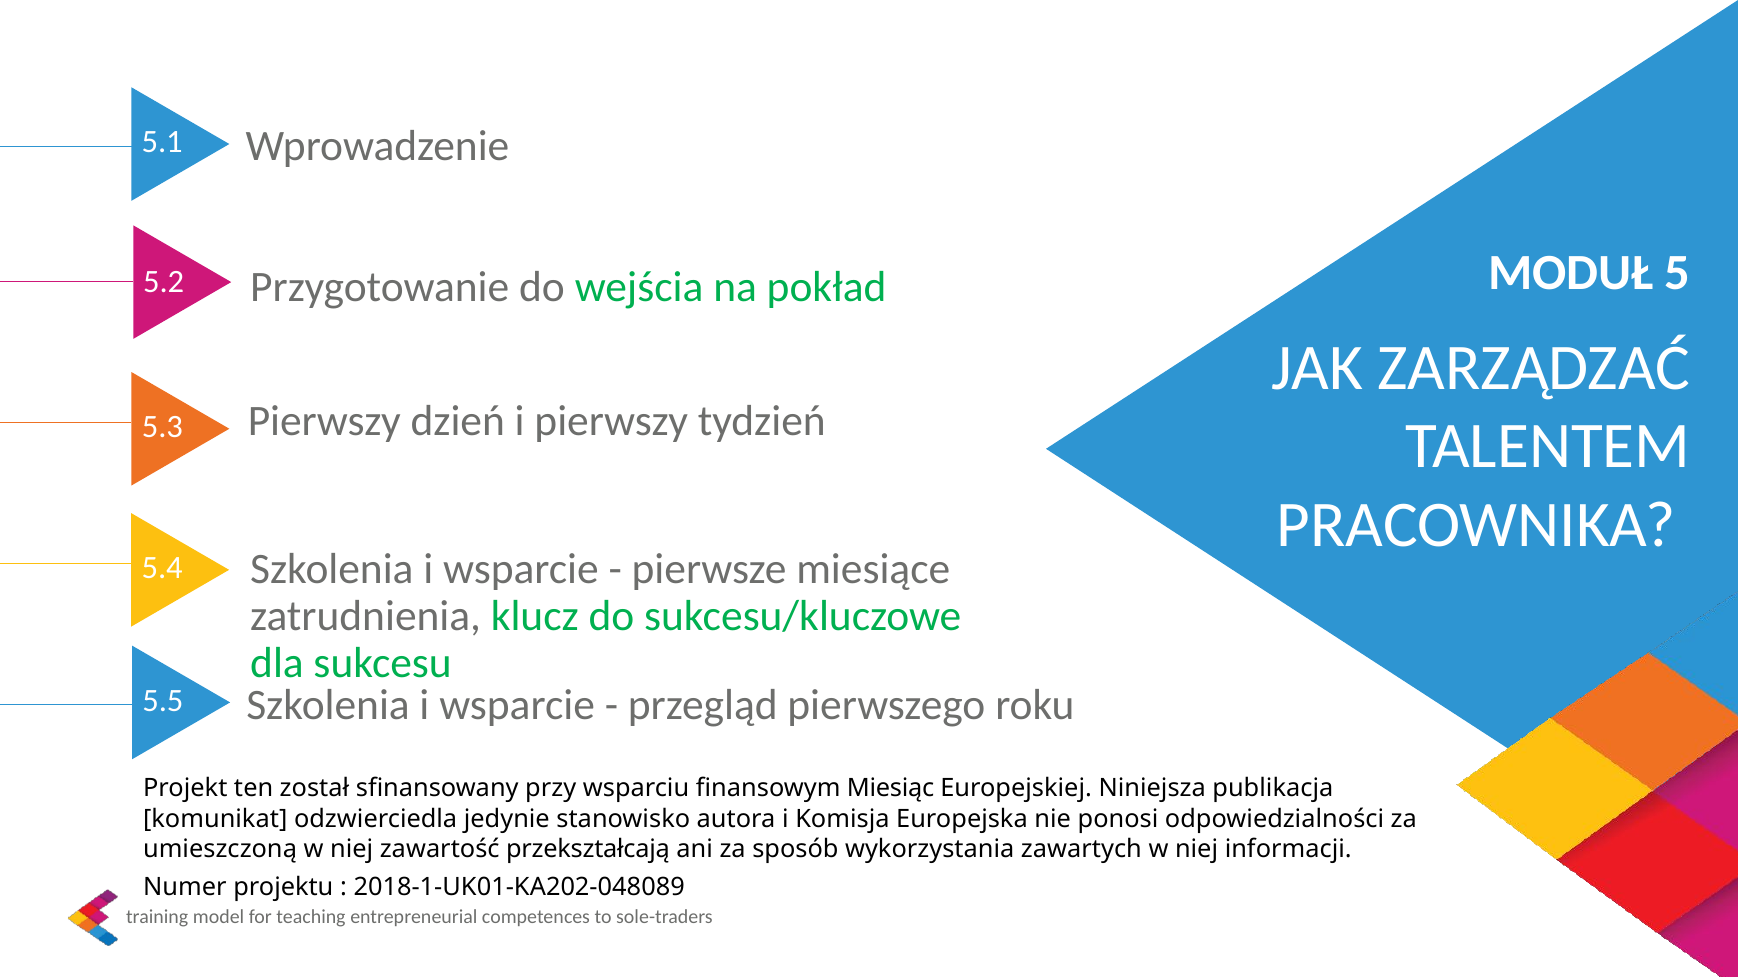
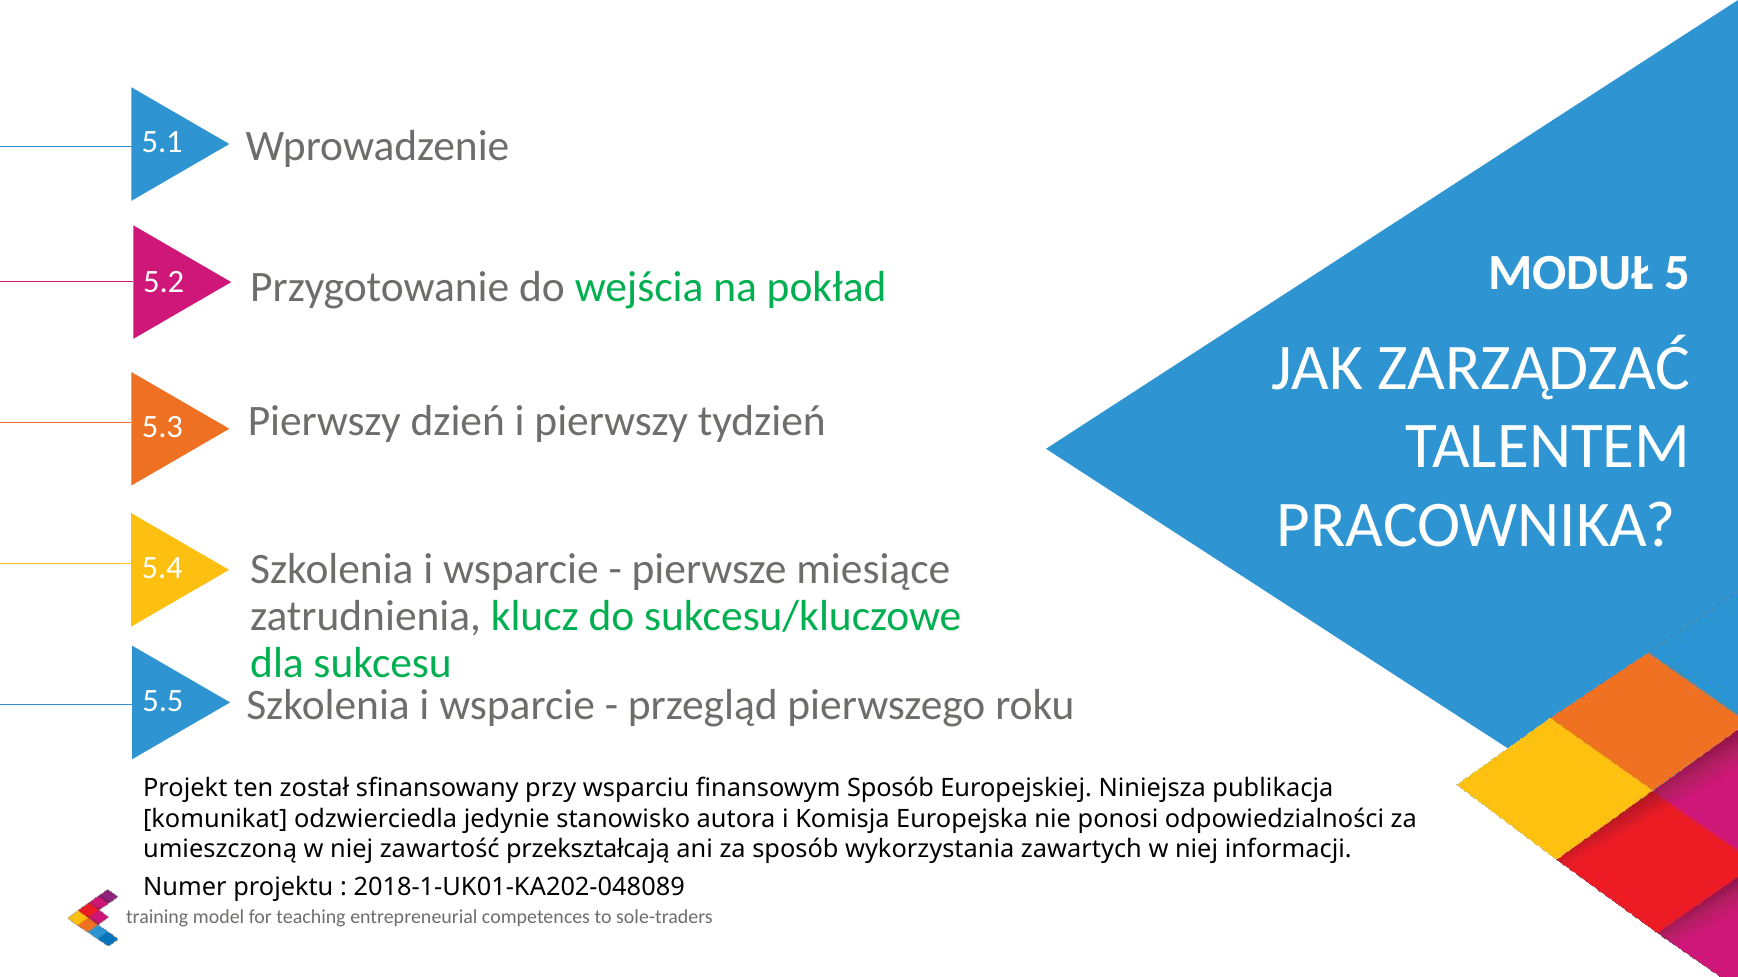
finansowym Miesiąc: Miesiąc -> Sposób (891, 789)
